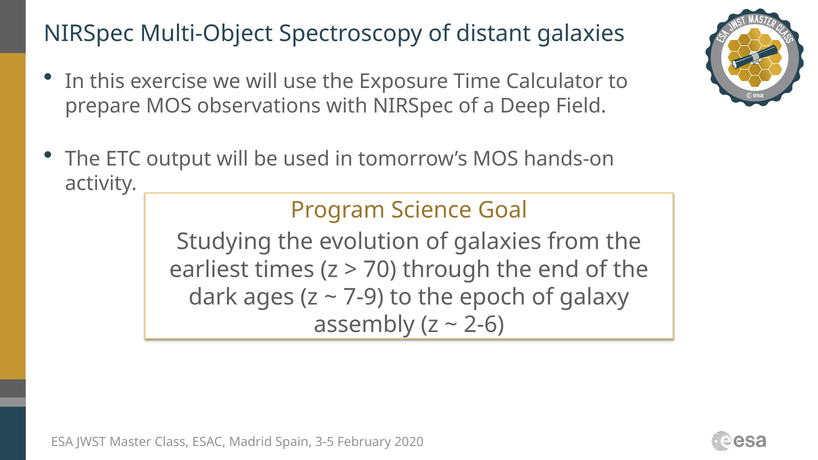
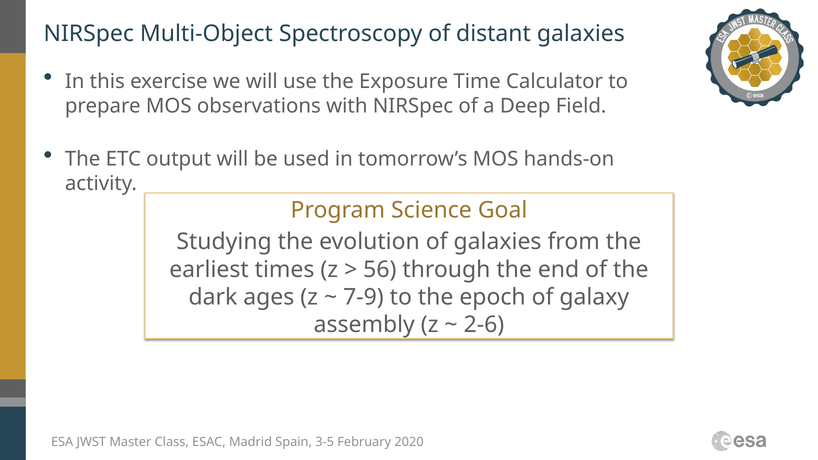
70: 70 -> 56 (380, 270)
